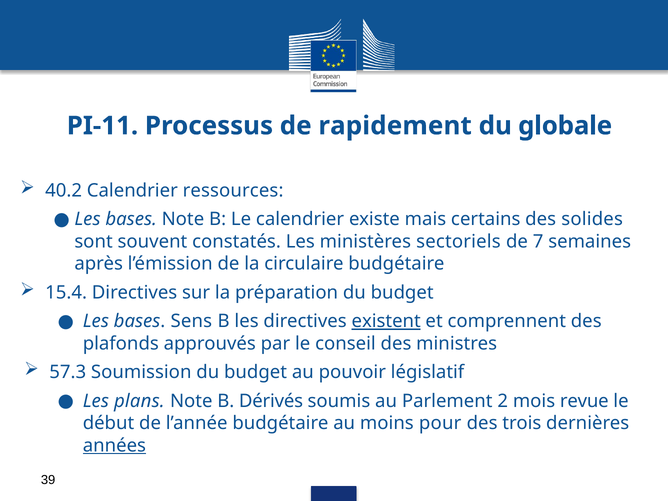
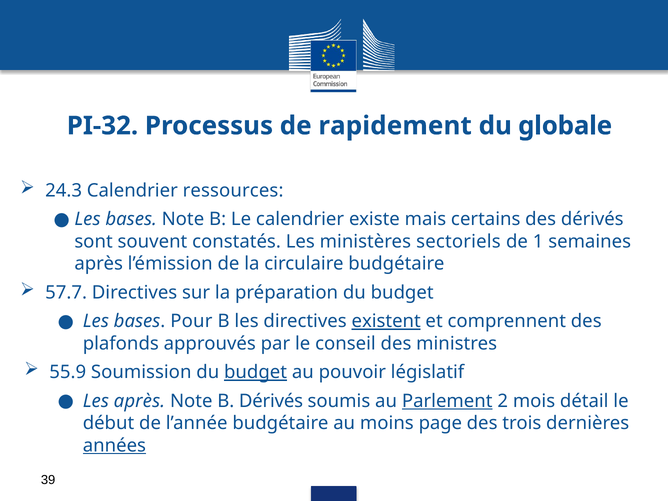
PI-11: PI-11 -> PI-32 (102, 126)
40.2: 40.2 -> 24.3 (64, 190)
des solides: solides -> dérivés (592, 219)
7: 7 -> 1 (538, 241)
15.4: 15.4 -> 57.7 (66, 292)
Sens: Sens -> Pour (191, 321)
57.3: 57.3 -> 55.9 (68, 372)
budget underline: none -> present (256, 372)
Les plans: plans -> après (139, 401)
Parlement underline: none -> present (447, 401)
revue: revue -> détail (584, 401)
pour: pour -> page (440, 423)
